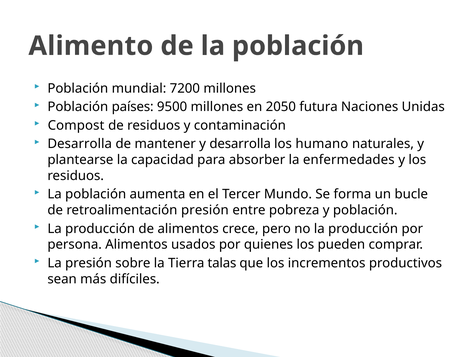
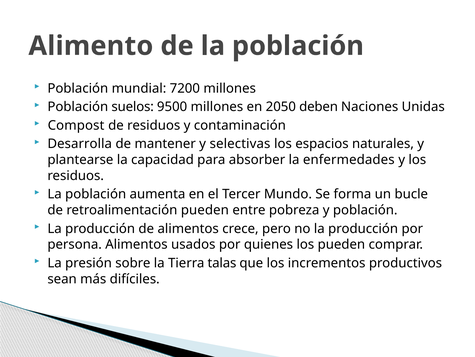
países: países -> suelos (133, 107)
futura: futura -> deben (319, 107)
y desarrolla: desarrolla -> selectivas (240, 144)
humano: humano -> espacios (322, 144)
retroalimentación presión: presión -> pueden (205, 210)
